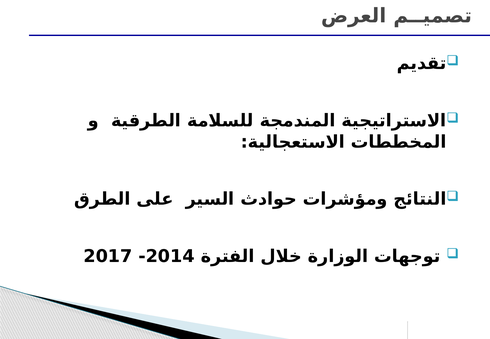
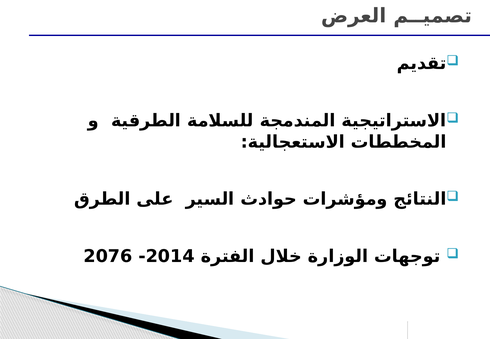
2017: 2017 -> 2076 (108, 257)
